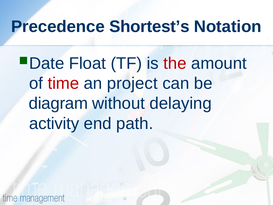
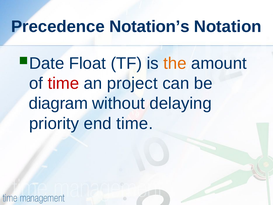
Shortest’s: Shortest’s -> Notation’s (149, 27)
the colour: red -> orange (175, 63)
activity: activity -> priority (54, 123)
end path: path -> time (135, 123)
